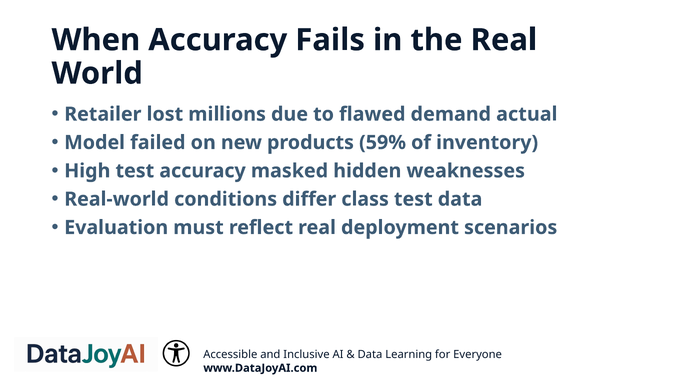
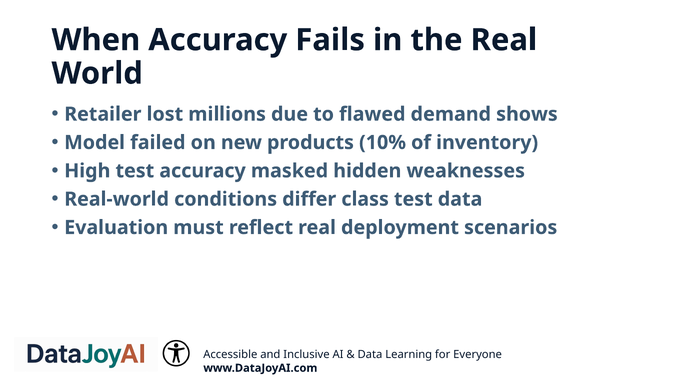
actual: actual -> shows (527, 114)
59%: 59% -> 10% (383, 143)
